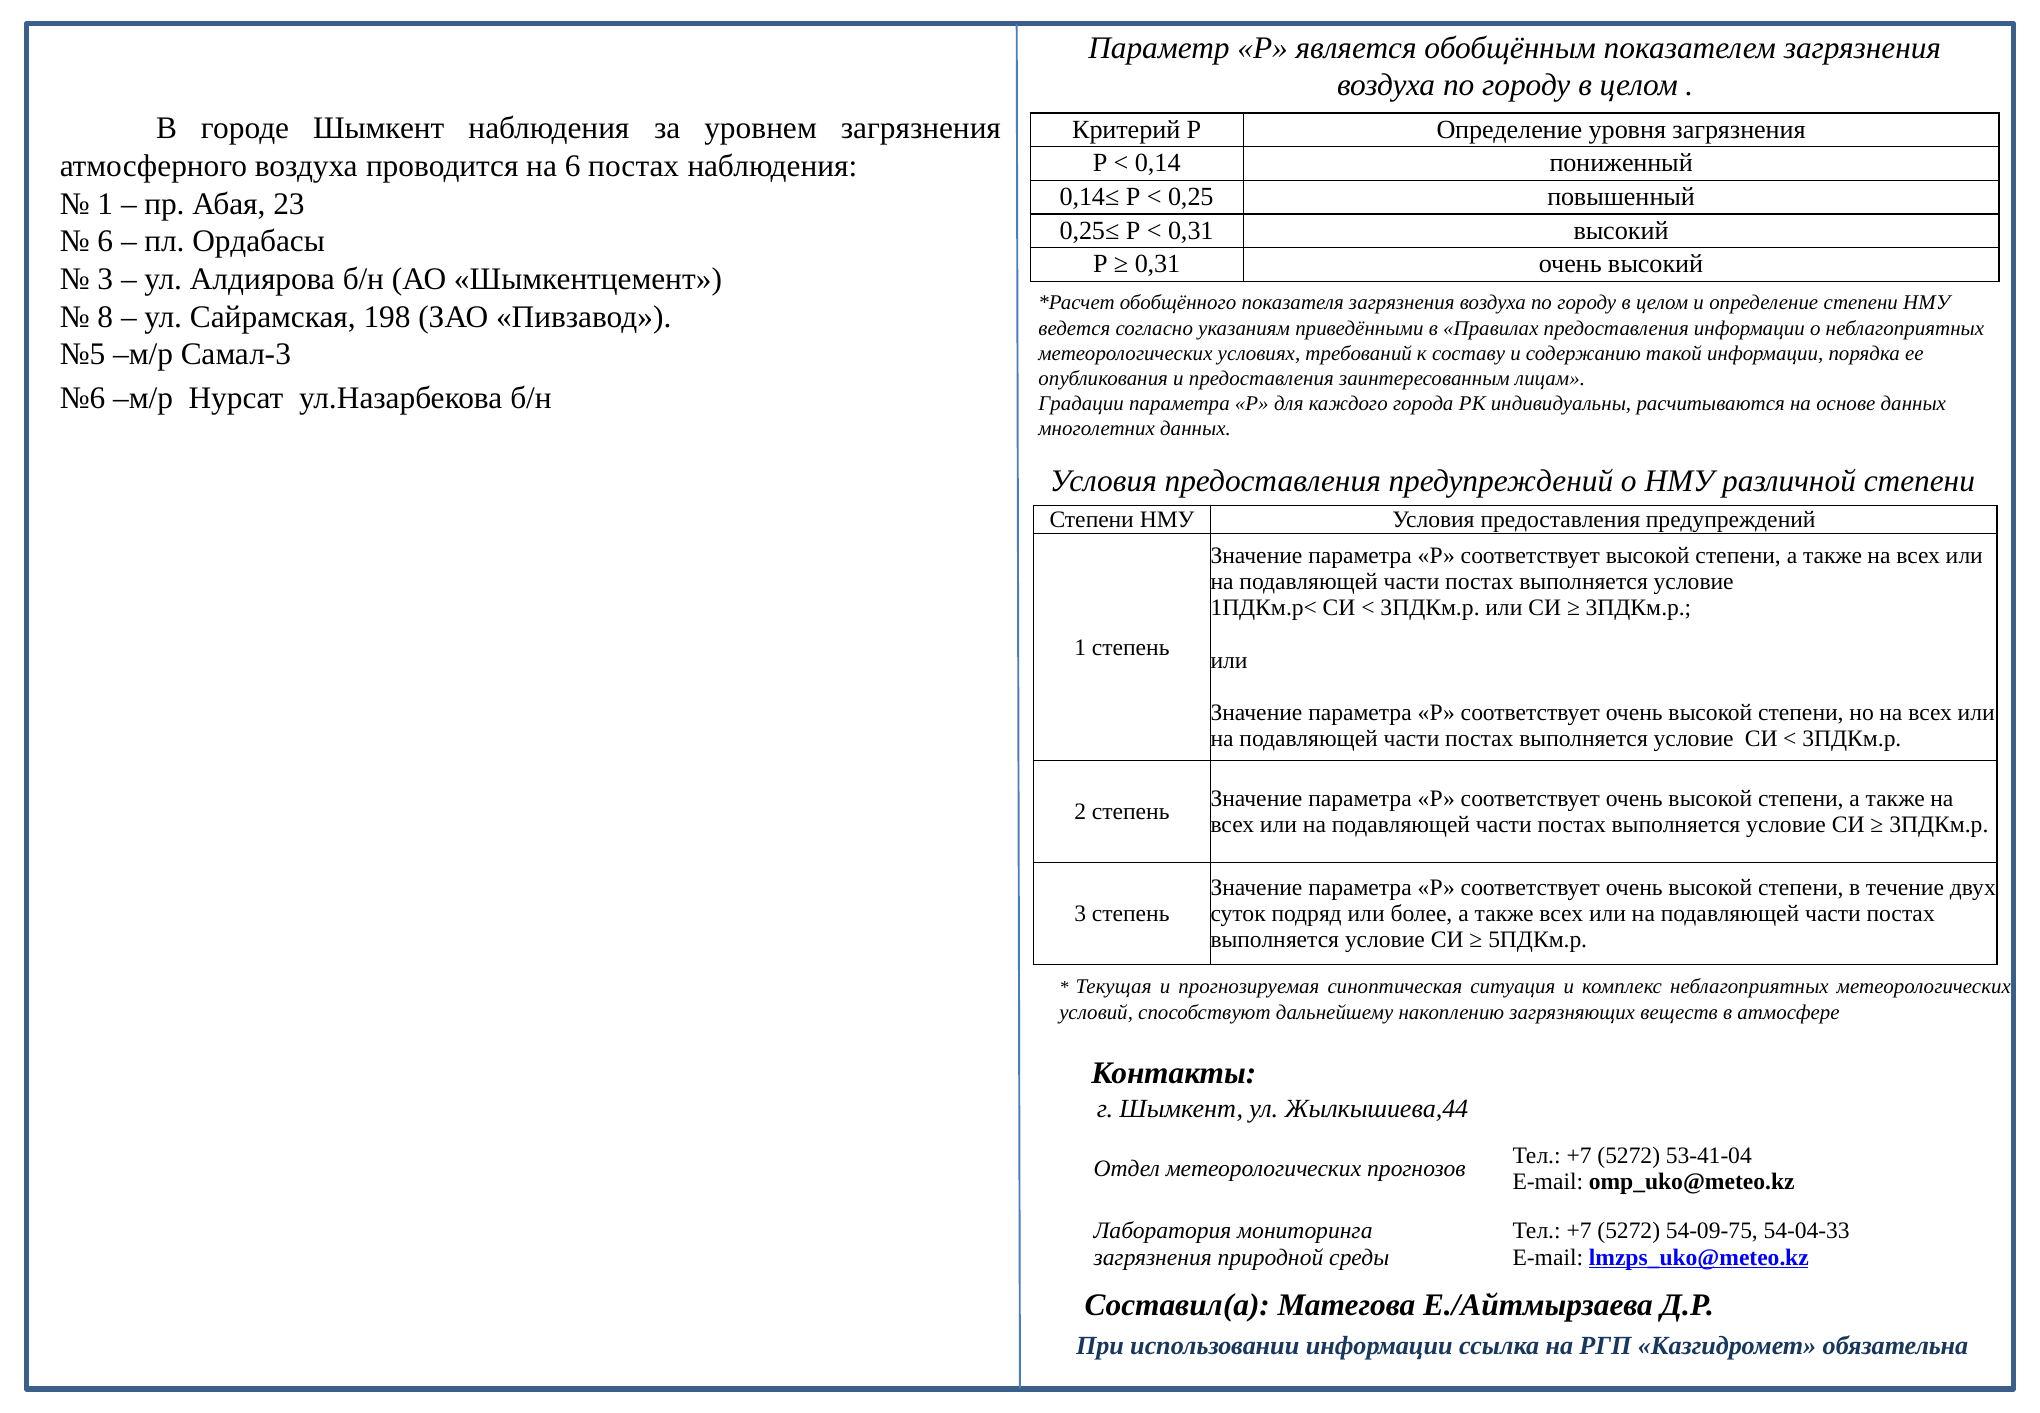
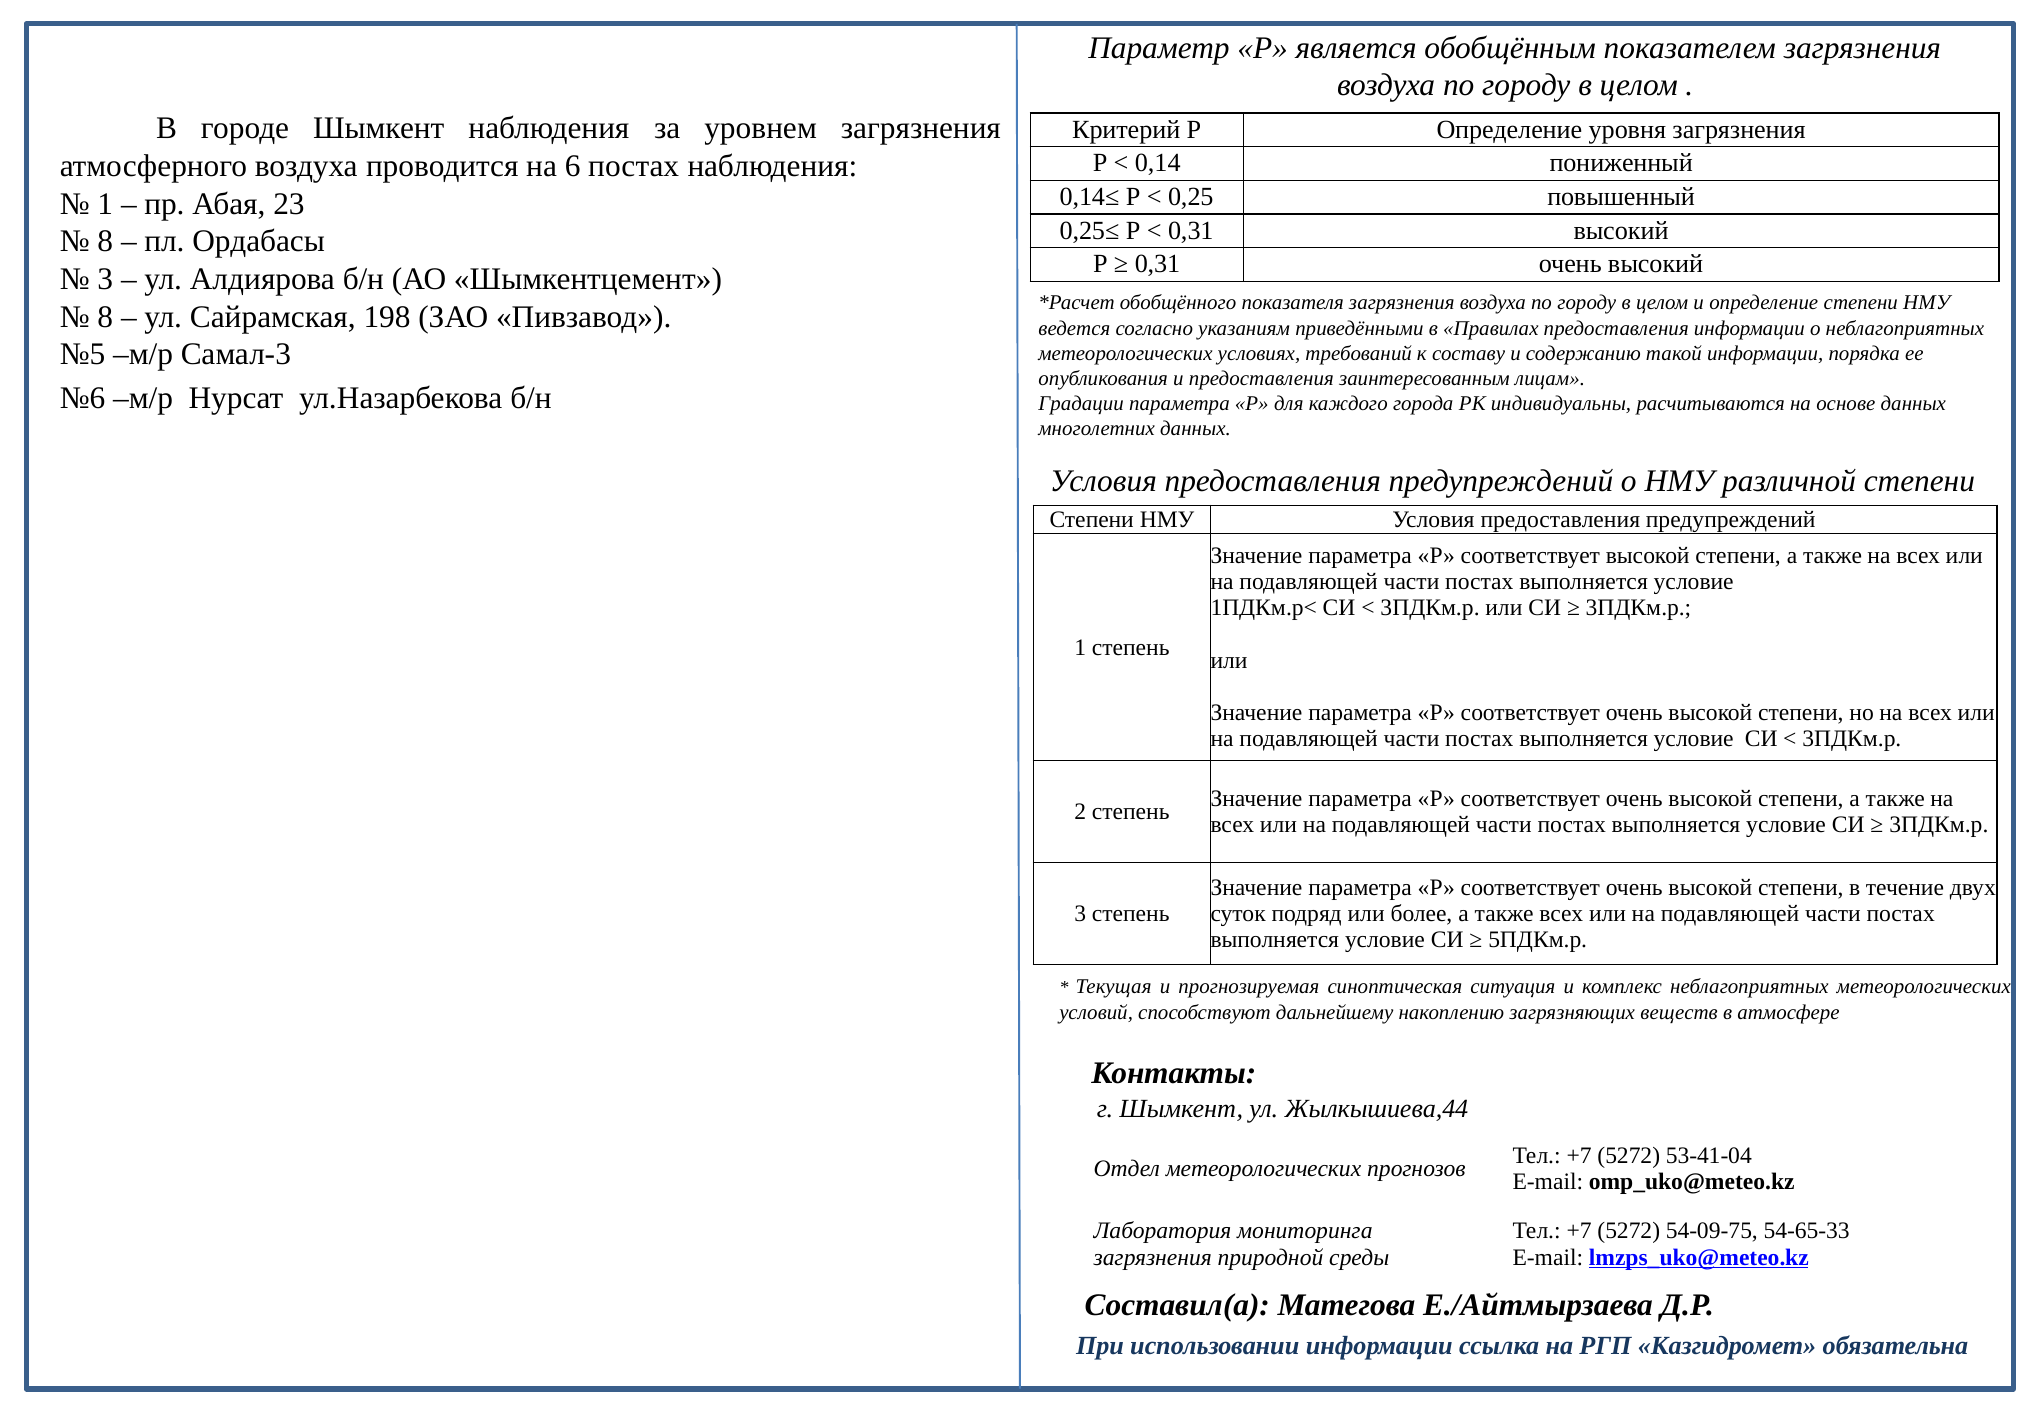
6: 6 -> 8 (105, 241)
54-04-33: 54-04-33 -> 54-65-33 (1807, 1231)
